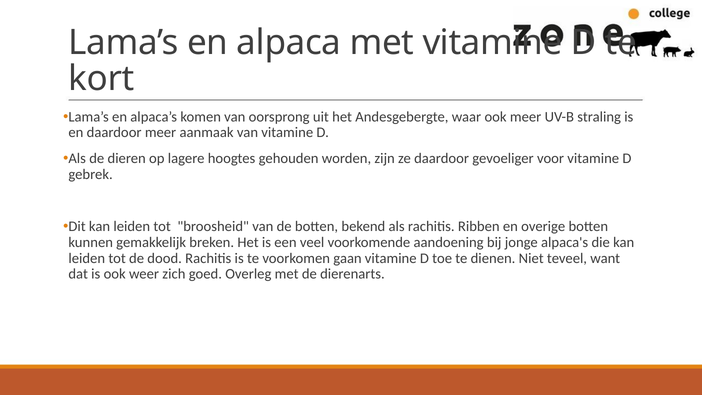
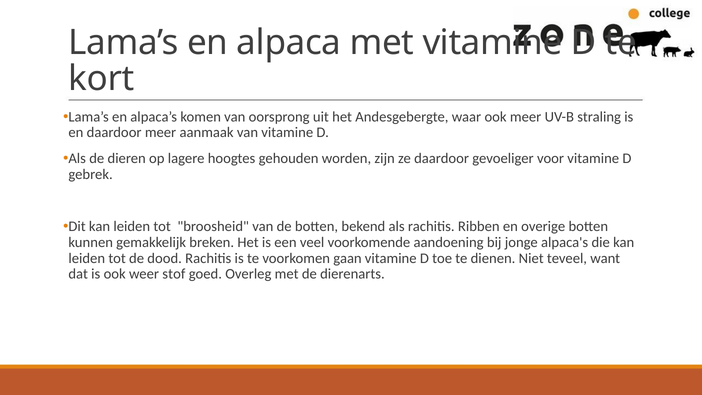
zich: zich -> stof (174, 274)
